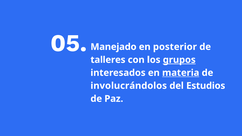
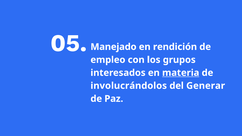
posterior: posterior -> rendición (175, 47)
talleres: talleres -> empleo (108, 60)
grupos underline: present -> none (179, 60)
Estudios: Estudios -> Generar (206, 86)
